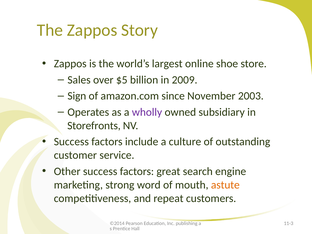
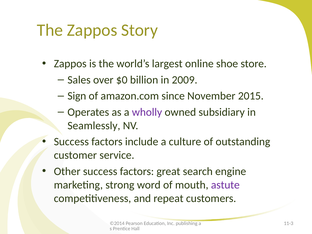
$5: $5 -> $0 (122, 80)
2003: 2003 -> 2015 (251, 96)
Storefronts: Storefronts -> Seamlessly (94, 126)
astute colour: orange -> purple (225, 185)
